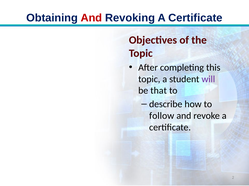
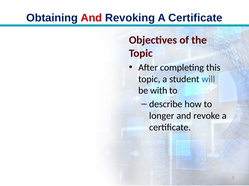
will colour: purple -> blue (208, 79)
that: that -> with (159, 91)
follow: follow -> longer (162, 116)
